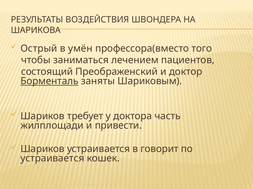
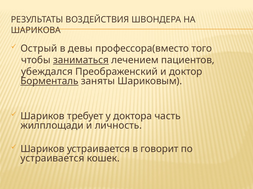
умён: умён -> девы (80, 49)
заниматься underline: none -> present (81, 60)
состоящий: состоящий -> убеждался (47, 72)
привести: привести -> личность (118, 126)
